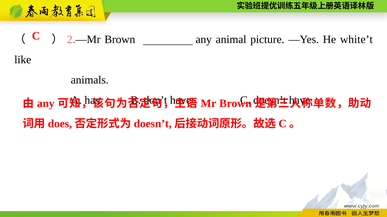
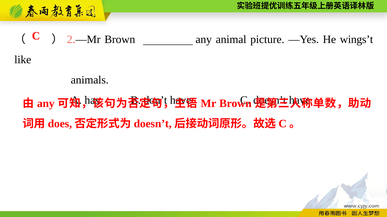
white’t: white’t -> wings’t (357, 39)
